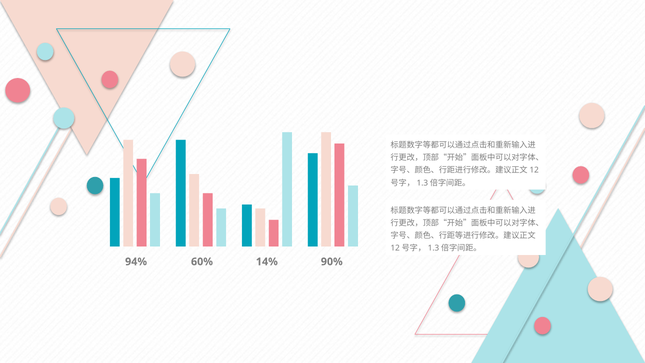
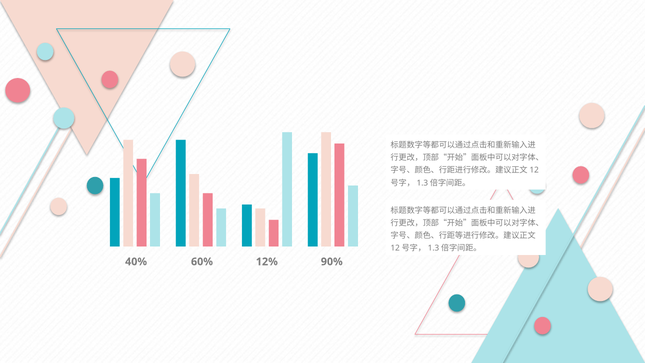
94%: 94% -> 40% (136, 262)
14%: 14% -> 12% (267, 262)
